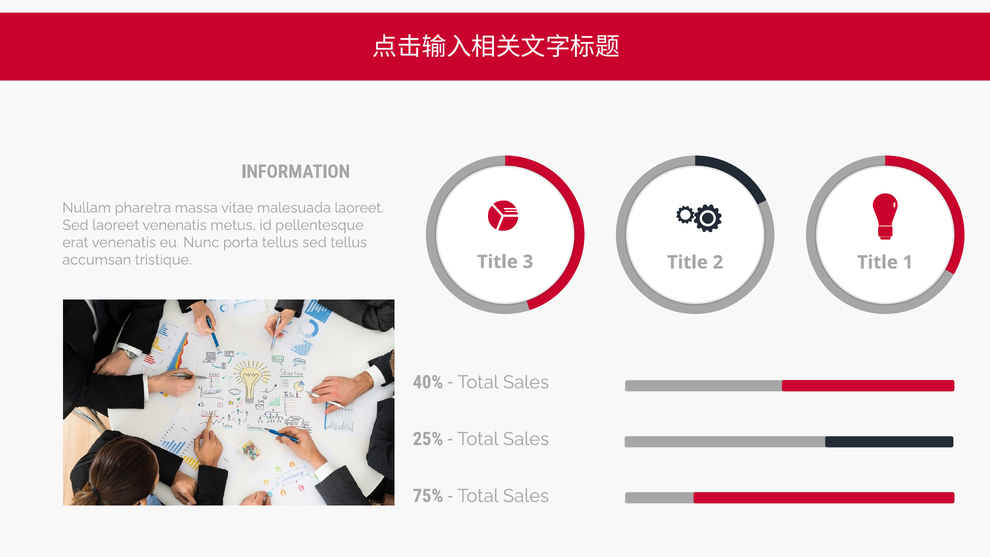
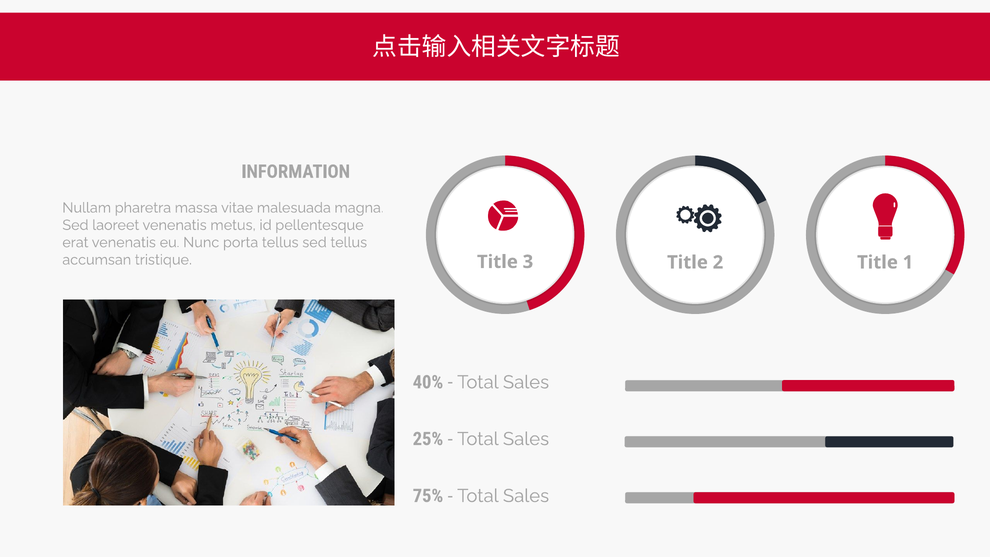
malesuada laoreet: laoreet -> magna (359, 208)
